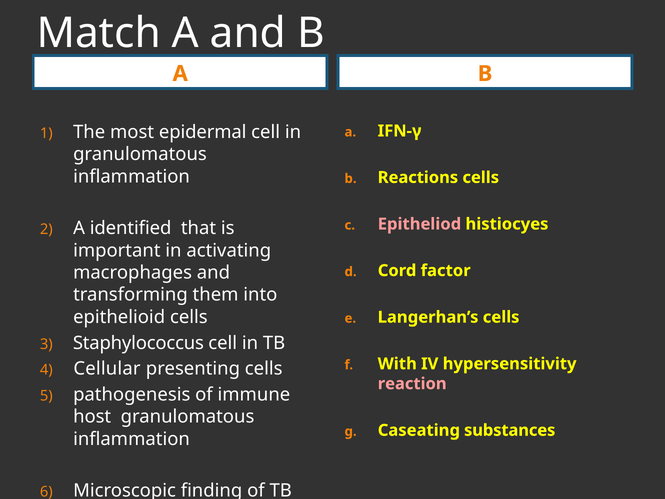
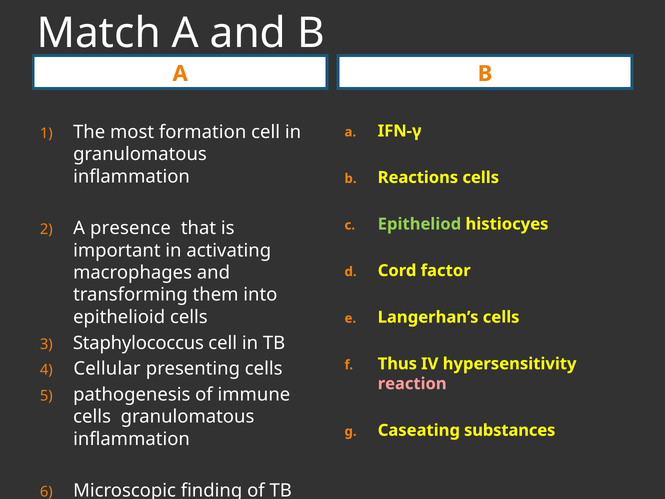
epidermal: epidermal -> formation (203, 132)
Epitheliod colour: pink -> light green (419, 224)
identified: identified -> presence (130, 228)
With: With -> Thus (397, 364)
host: host -> cells (92, 417)
